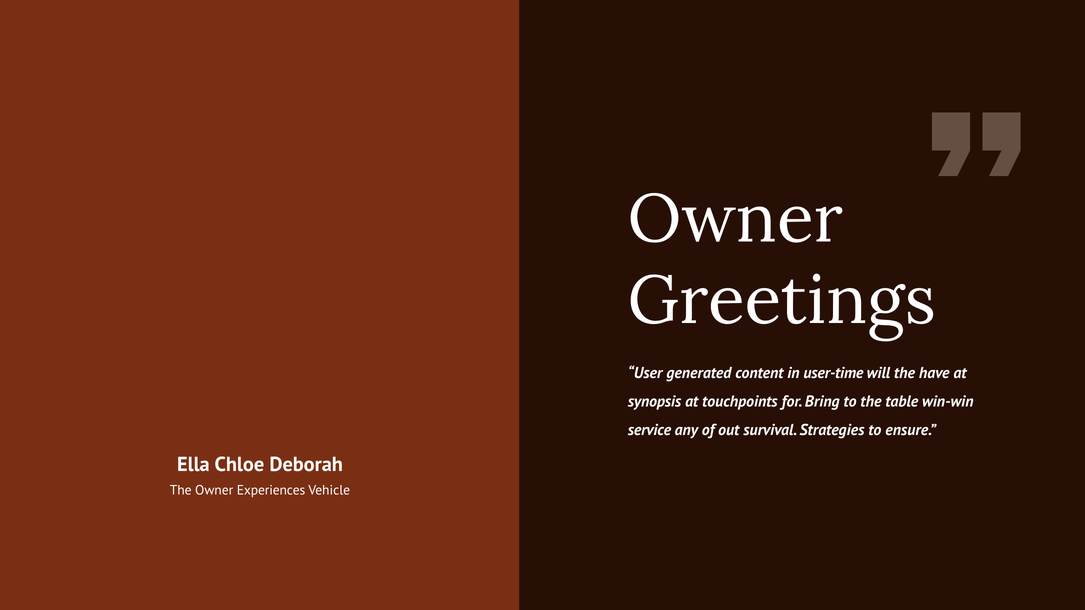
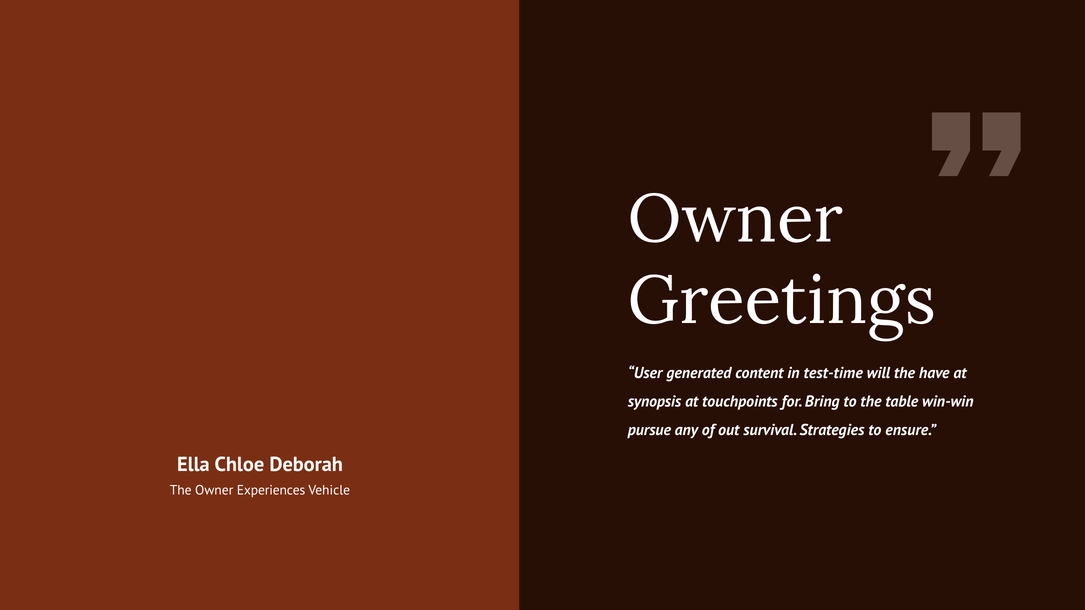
user-time: user-time -> test-time (833, 373)
service: service -> pursue (649, 430)
